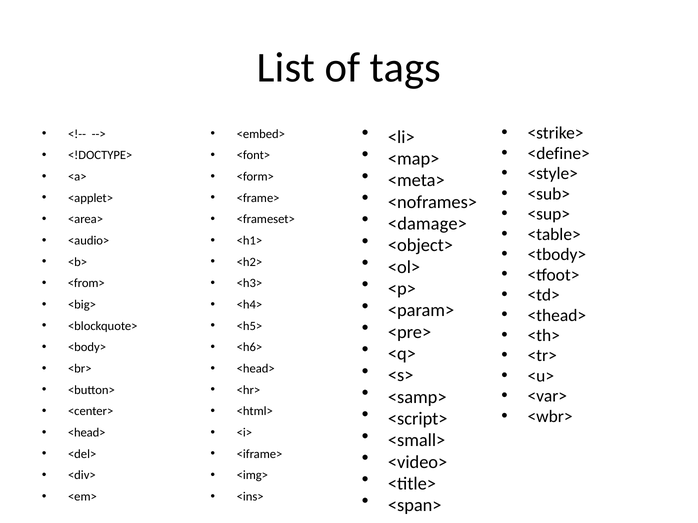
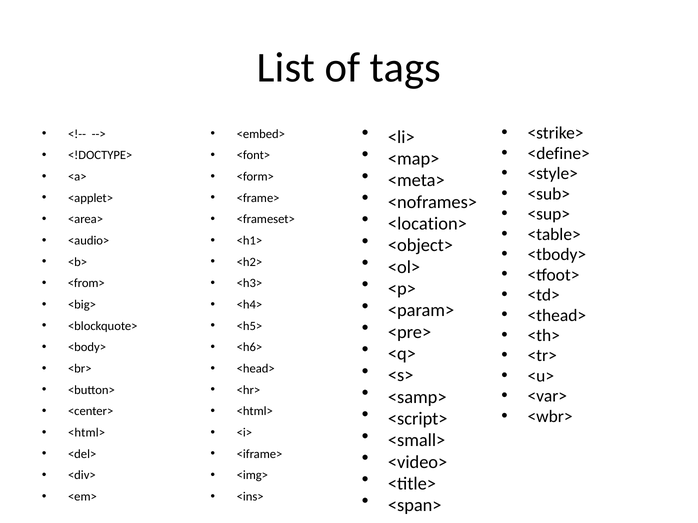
<damage>: <damage> -> <location> (427, 224)
<head>: <head> -> <html> (87, 433)
